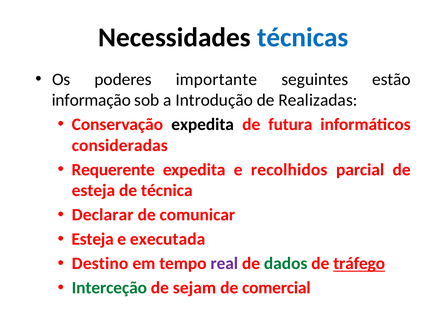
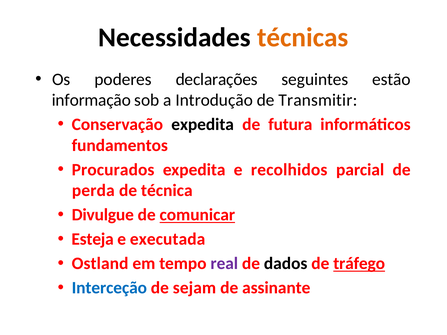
técnicas colour: blue -> orange (303, 37)
importante: importante -> declarações (217, 79)
Realizadas: Realizadas -> Transmitir (318, 100)
consideradas: consideradas -> fundamentos (120, 145)
Requerente: Requerente -> Procurados (113, 170)
esteja: esteja -> perda (93, 191)
Declarar: Declarar -> Divulgue (103, 215)
comunicar underline: none -> present (197, 215)
Destino: Destino -> Ostland (100, 264)
dados colour: green -> black (286, 264)
Interceção colour: green -> blue (109, 288)
comercial: comercial -> assinante (276, 288)
